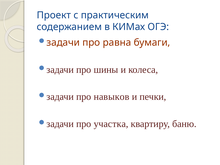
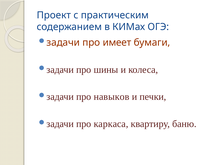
равна: равна -> имеет (117, 42)
участка: участка -> каркаса (111, 124)
